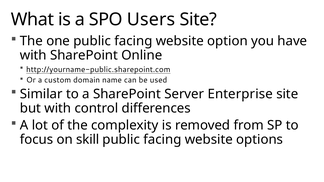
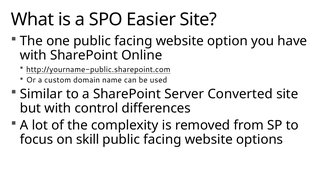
Users: Users -> Easier (151, 20)
Enterprise: Enterprise -> Converted (240, 94)
